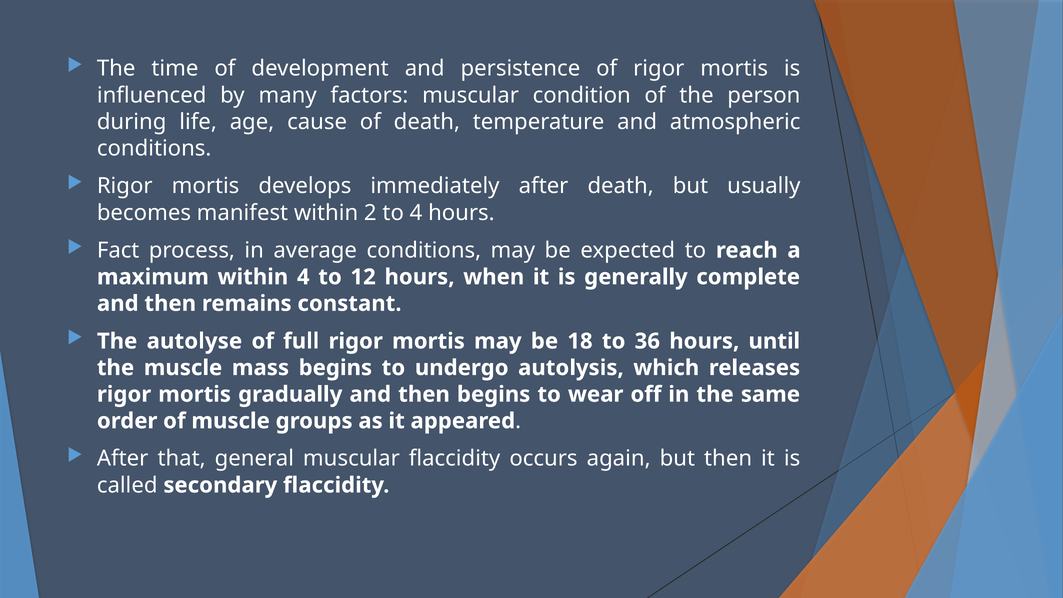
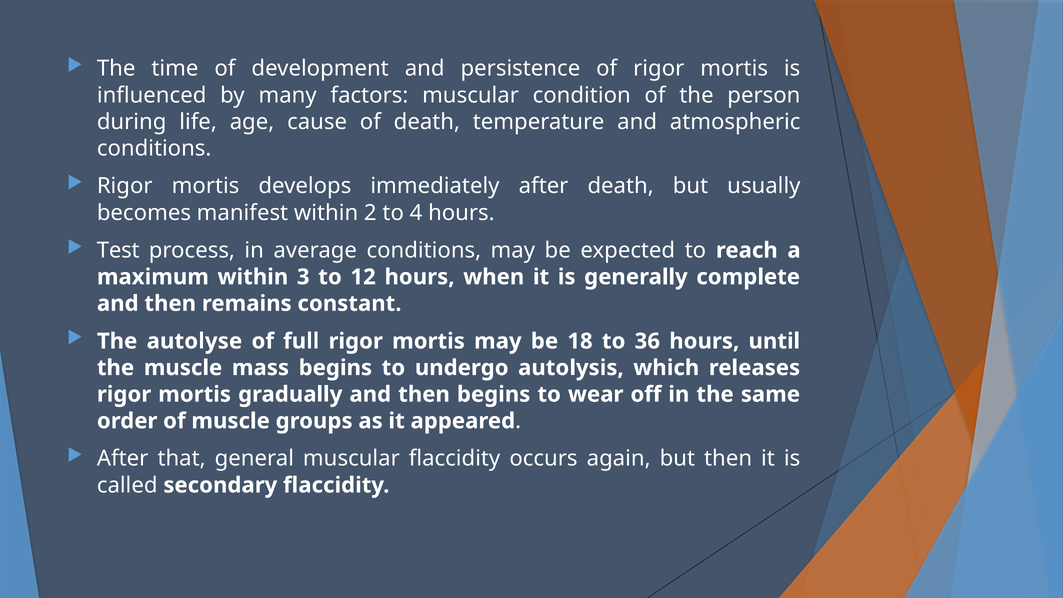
Fact: Fact -> Test (118, 250)
within 4: 4 -> 3 (303, 277)
